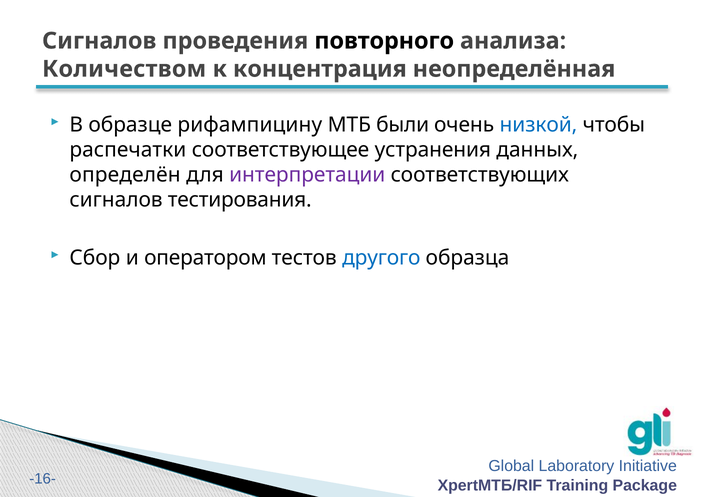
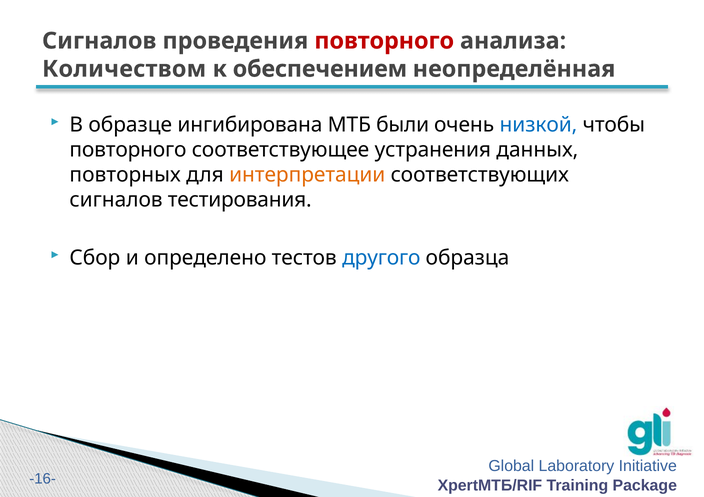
повторного colour: black -> red (384, 41)
концентрация: концентрация -> обеспечением (320, 69)
рифампицину: рифампицину -> ингибирована (250, 125)
распечатки: распечатки -> повторного (128, 150)
определён: определён -> повторных (125, 175)
интерпретации colour: purple -> orange (307, 175)
оператором: оператором -> определено (205, 258)
